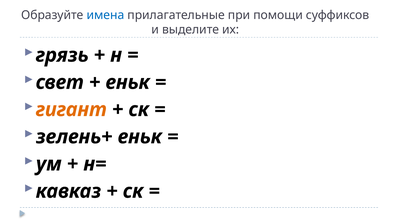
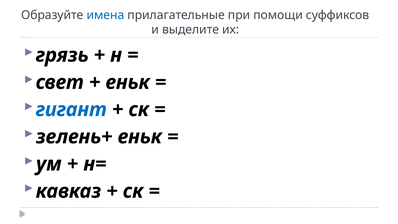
гигант colour: orange -> blue (71, 109)
